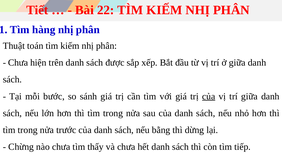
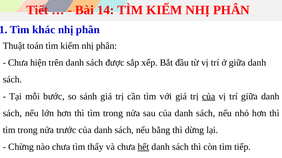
22: 22 -> 14 (106, 10)
hàng: hàng -> khác (44, 30)
hết underline: none -> present (143, 147)
